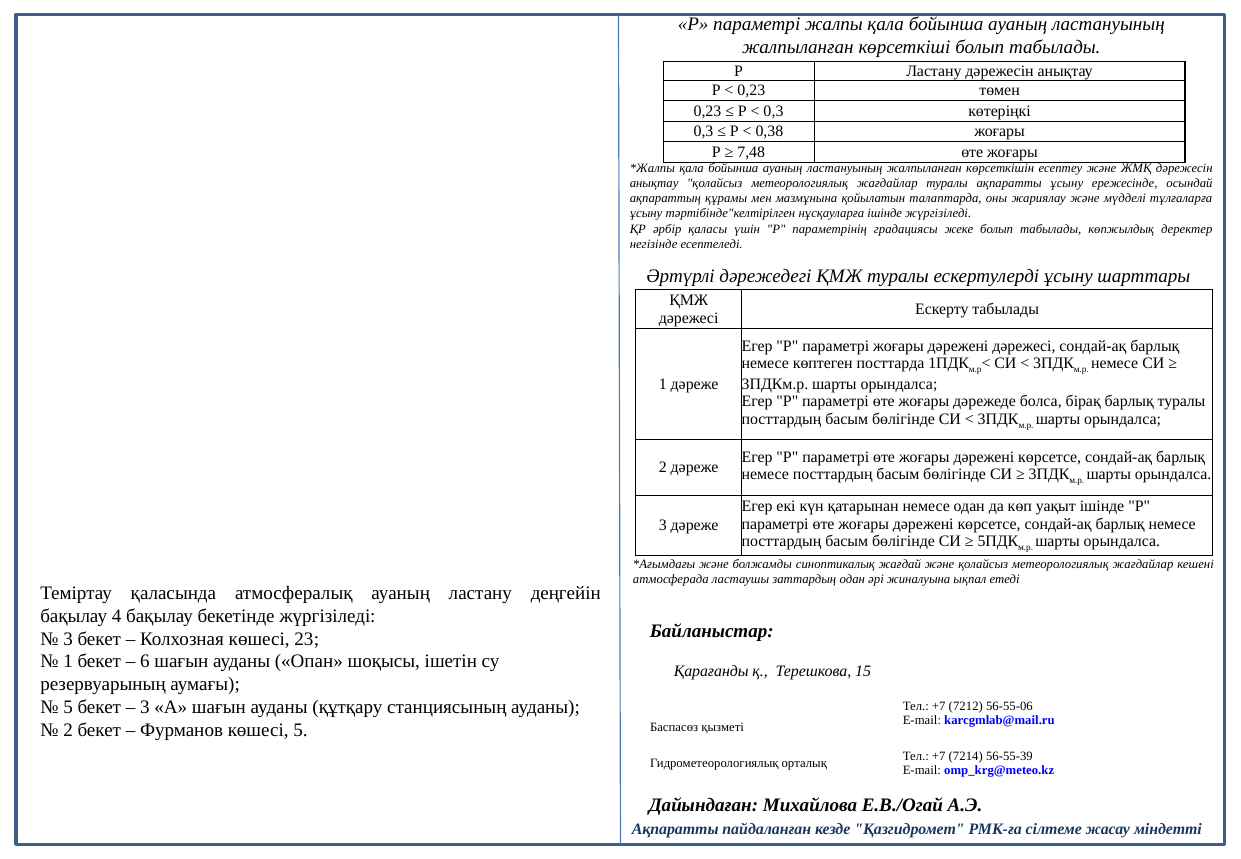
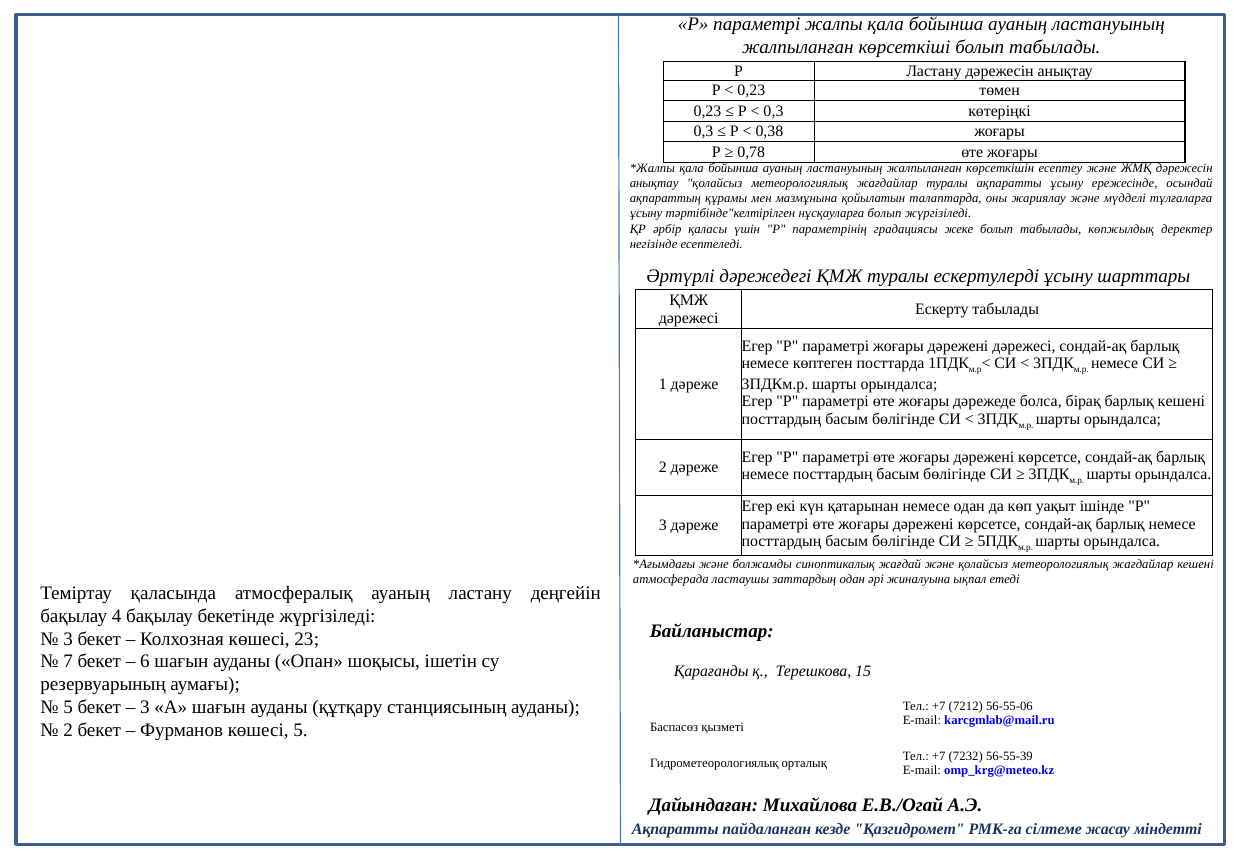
7,48: 7,48 -> 0,78 (751, 152)
нұсқауларға ішінде: ішінде -> болып (885, 214)
барлық туралы: туралы -> кешені (1181, 401)
1: 1 -> 7 (68, 662)
7214: 7214 -> 7232 (966, 756)
